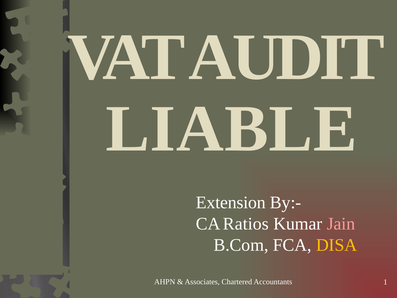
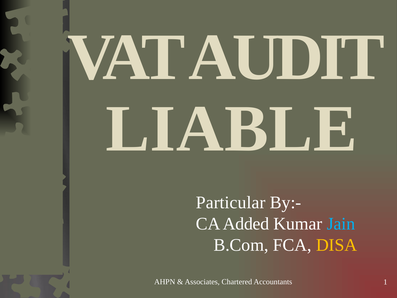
Extension: Extension -> Particular (231, 202)
Ratios: Ratios -> Added (246, 224)
Jain colour: pink -> light blue (341, 224)
